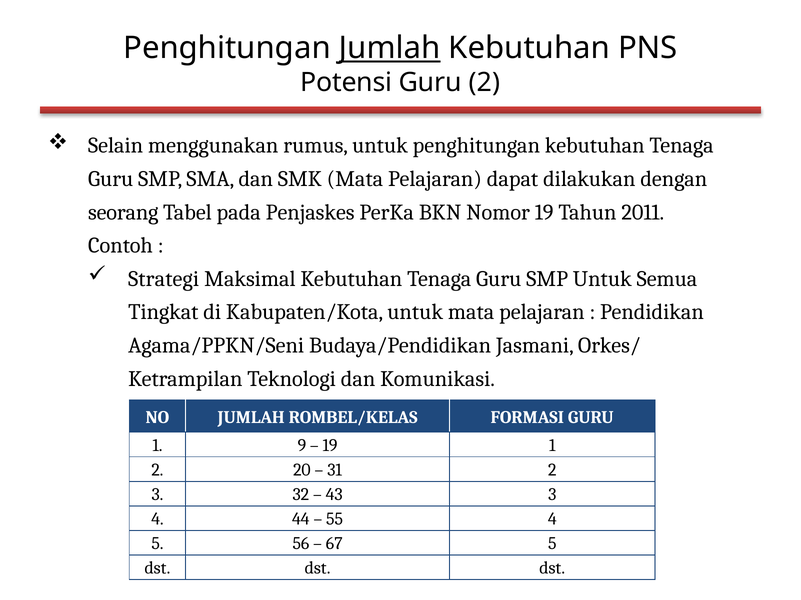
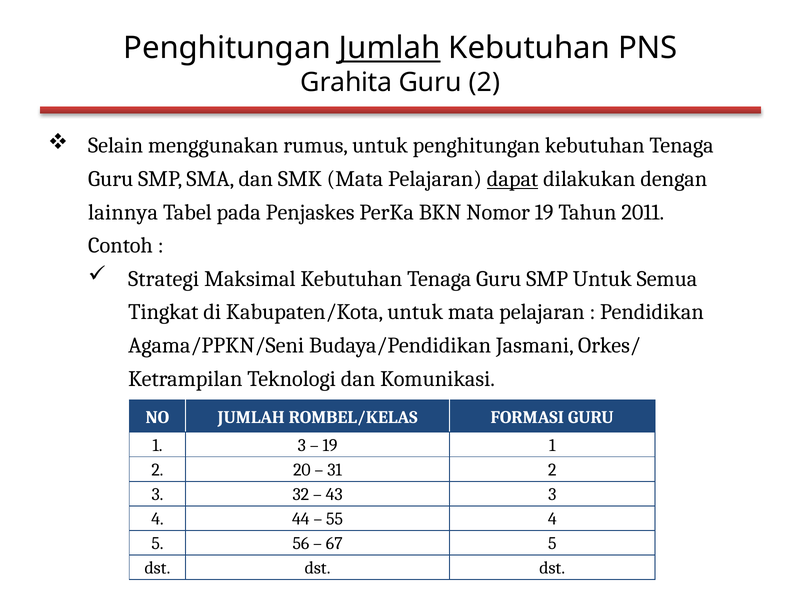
Potensi: Potensi -> Grahita (346, 83)
dapat underline: none -> present (513, 179)
seorang: seorang -> lainnya (123, 212)
1 9: 9 -> 3 (302, 446)
